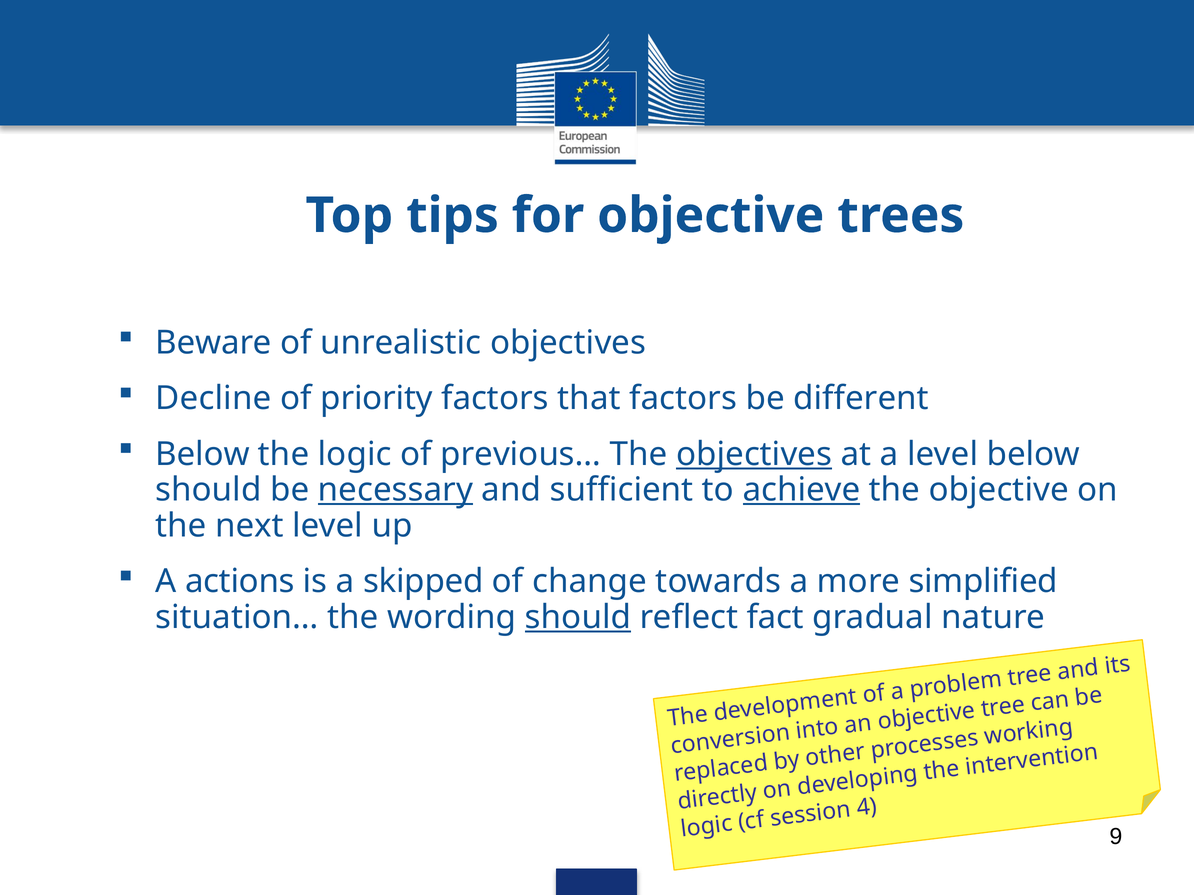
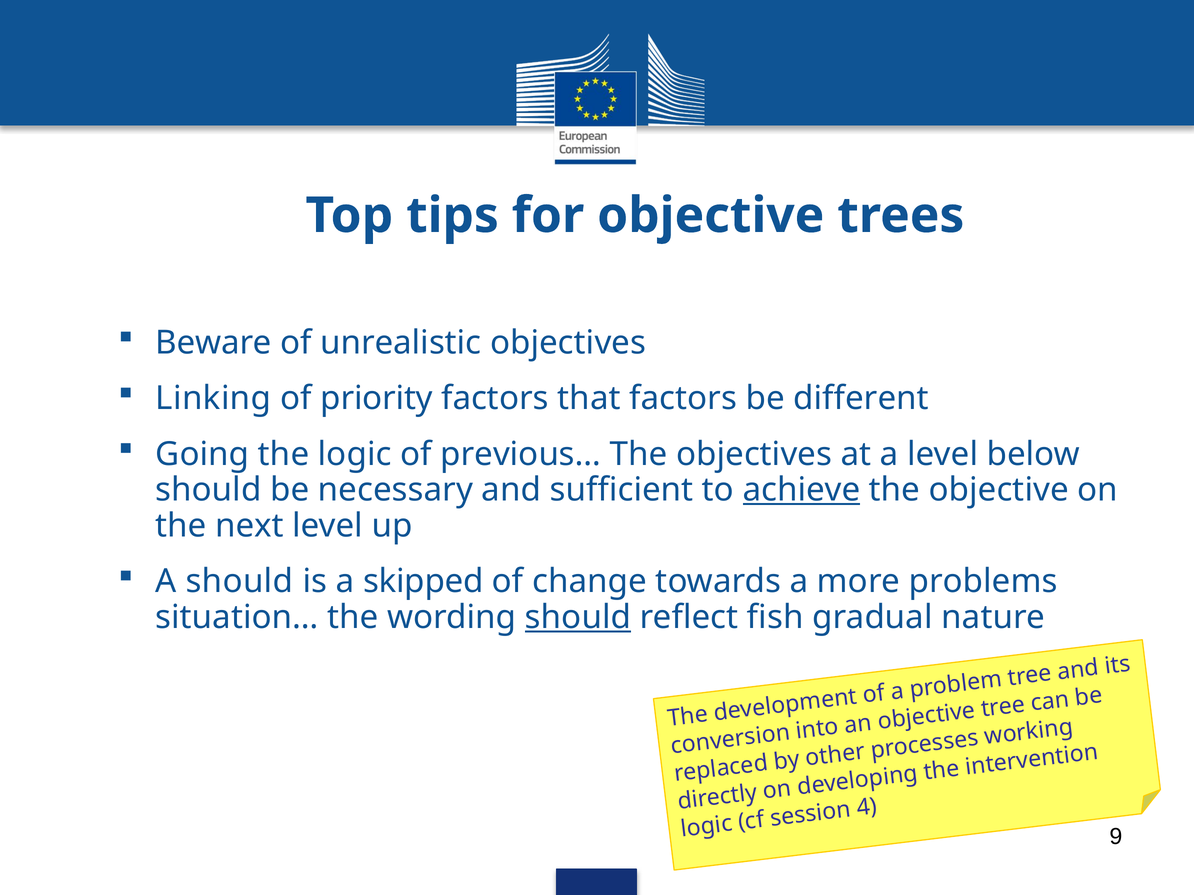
Decline: Decline -> Linking (213, 399)
Below: Below -> Going (202, 454)
objectives underline: present -> none (754, 454)
necessary underline: present -> none (395, 490)
A actions: actions -> should (239, 582)
simplified: simplified -> problems (983, 582)
fact: fact -> fish (775, 618)
